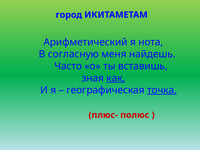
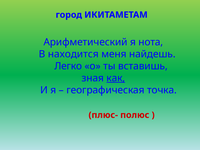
согласную: согласную -> находится (73, 54)
Часто: Часто -> Легко (68, 66)
точка underline: present -> none (162, 90)
